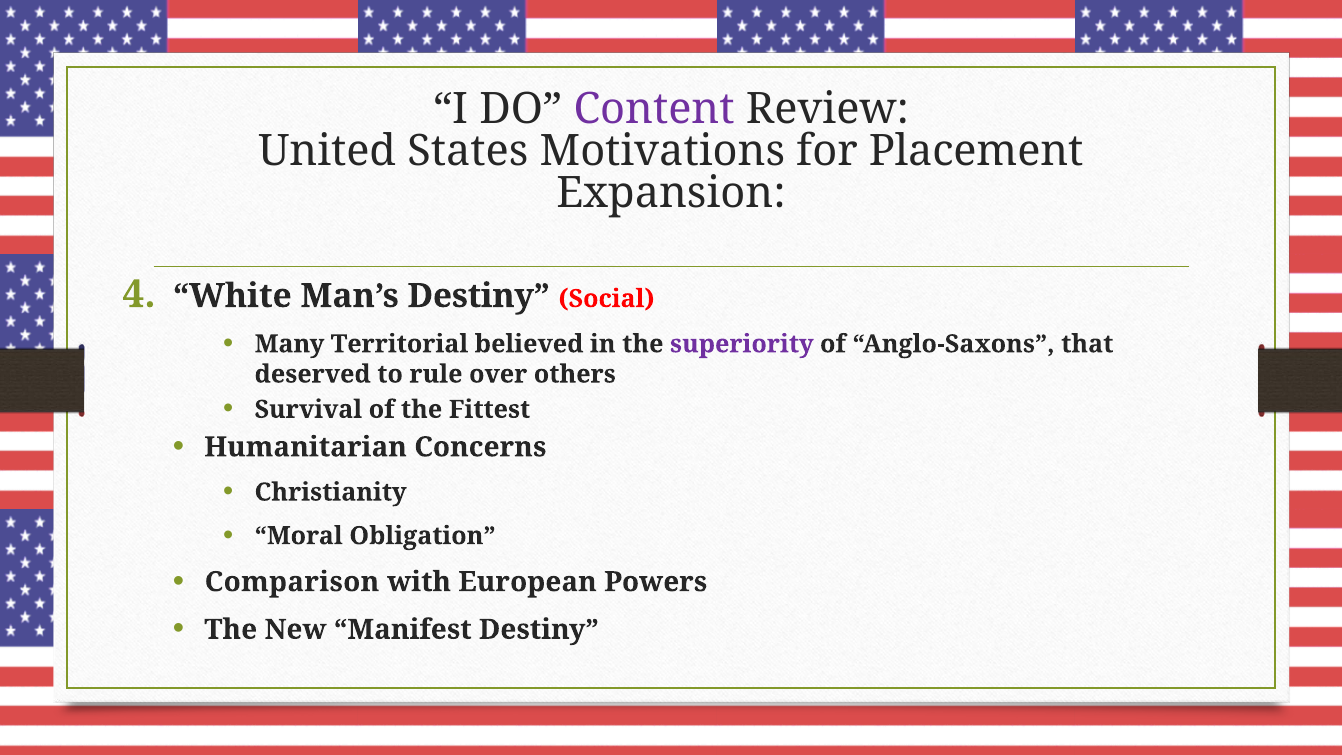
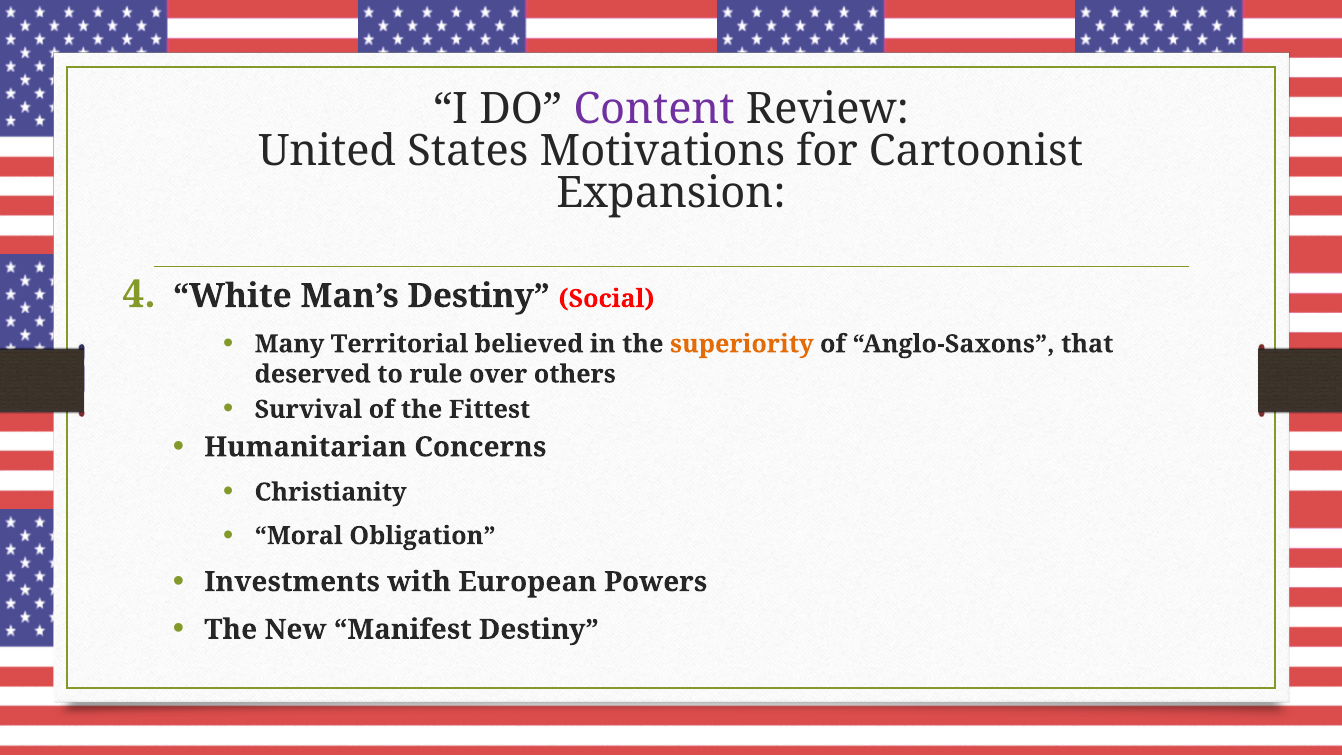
Placement: Placement -> Cartoonist (976, 151)
superiority colour: purple -> orange (742, 344)
Comparison: Comparison -> Investments (292, 582)
